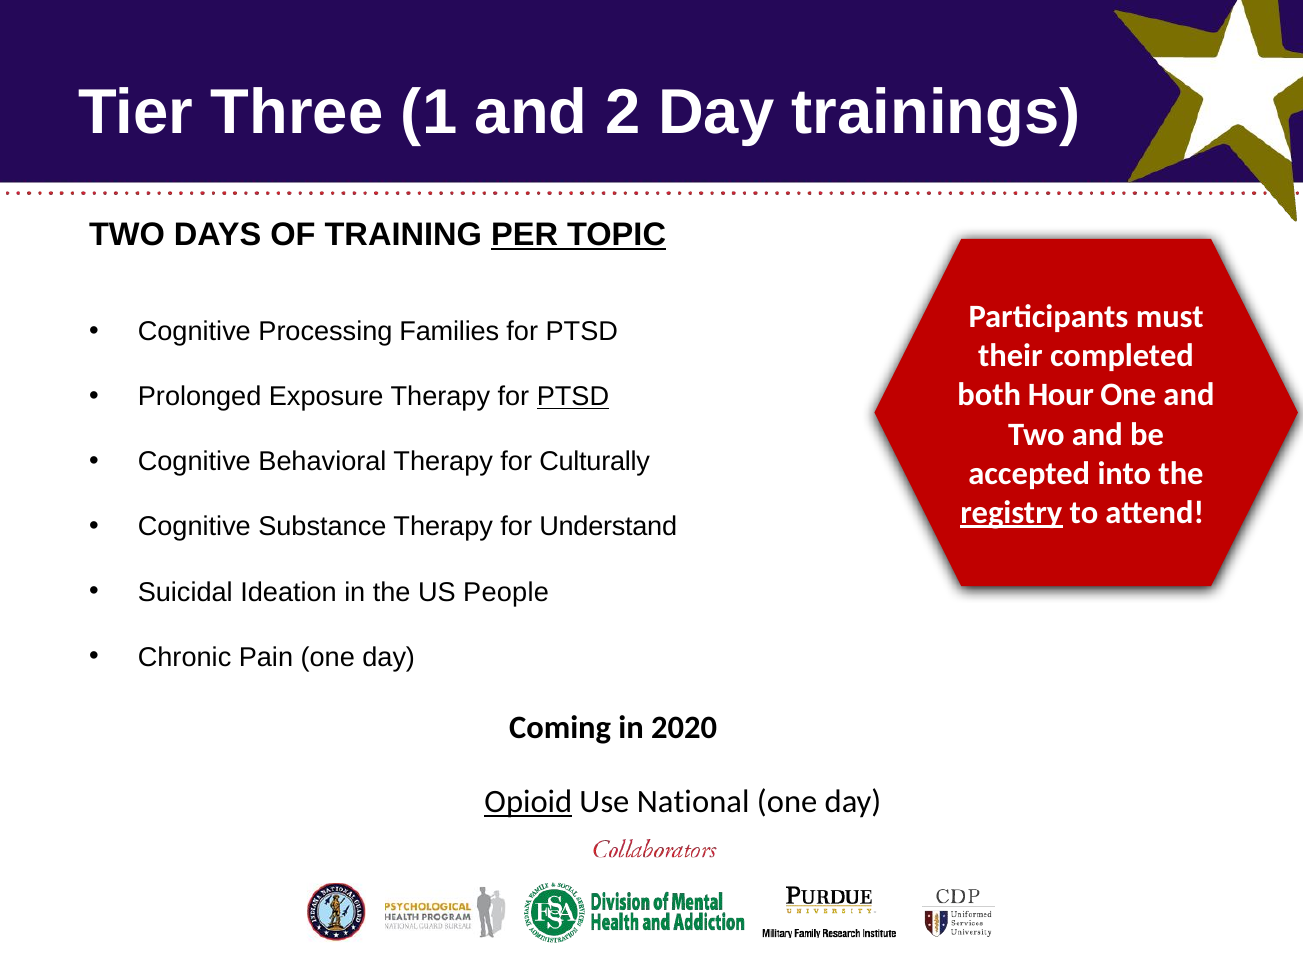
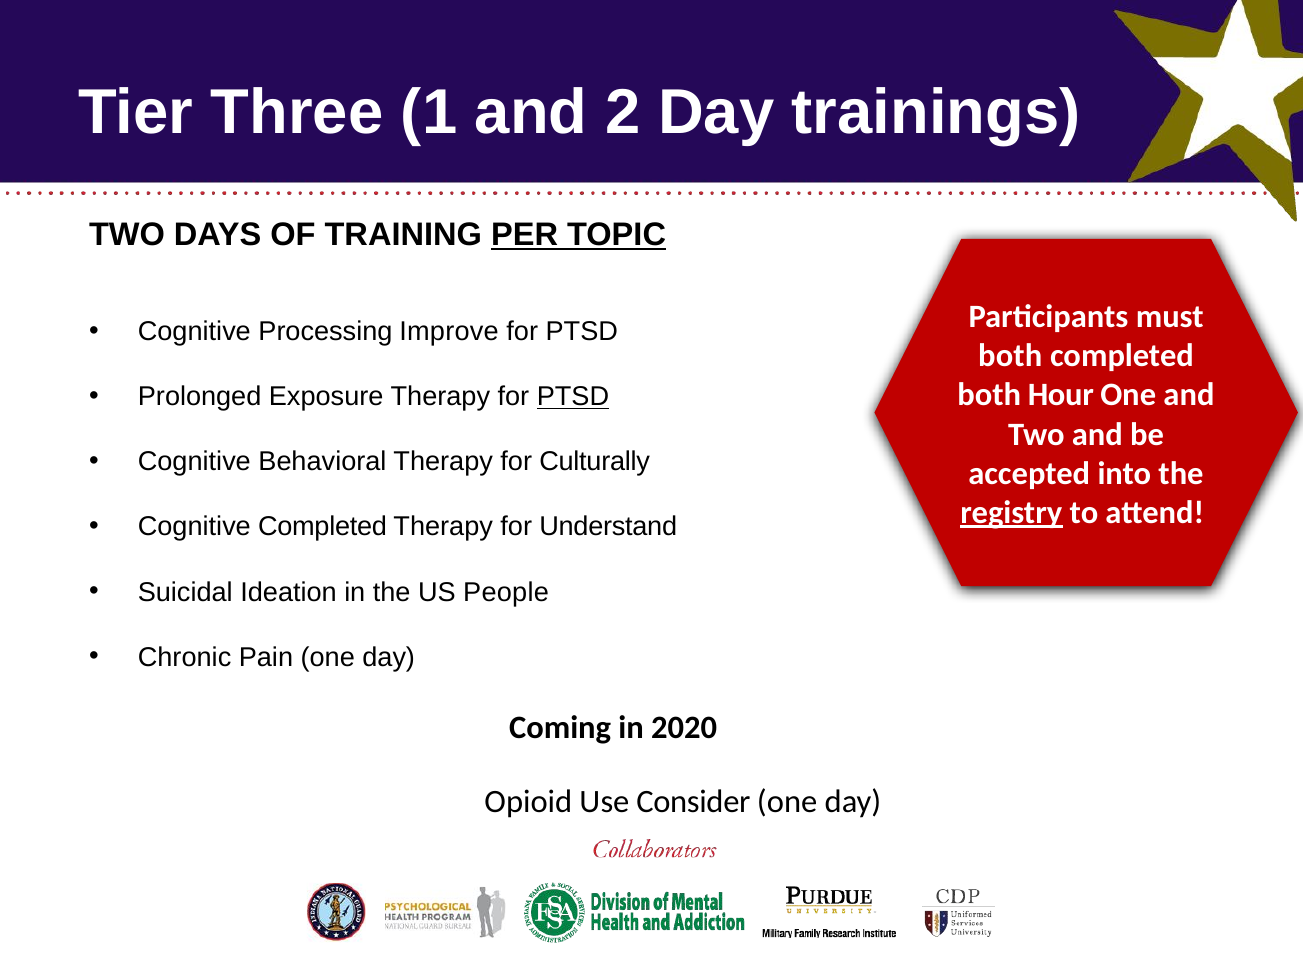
Families: Families -> Improve (449, 332)
their: their -> both (1010, 356)
Cognitive Substance: Substance -> Completed (323, 527)
Opioid underline: present -> none (528, 802)
National: National -> Consider (693, 802)
